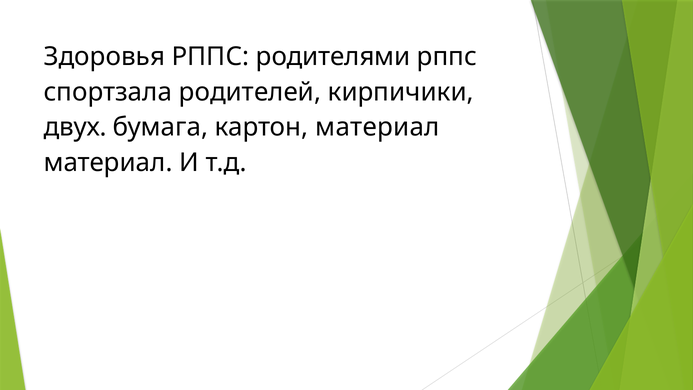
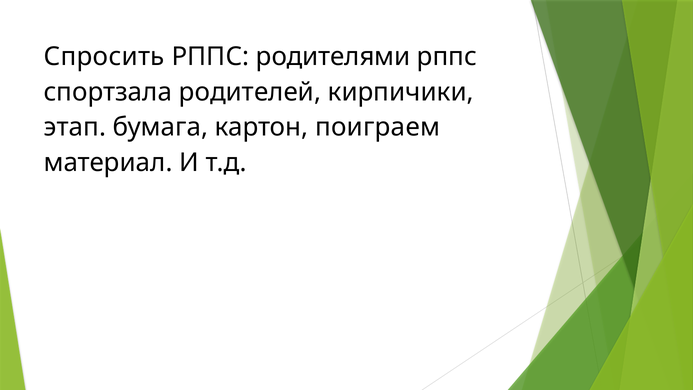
Здоровья: Здоровья -> Спросить (104, 56)
двух: двух -> этап (75, 127)
картон материал: материал -> поиграем (378, 127)
